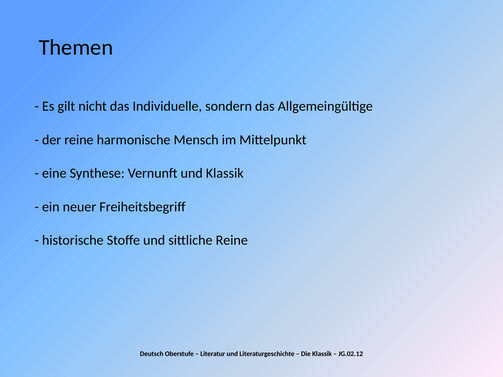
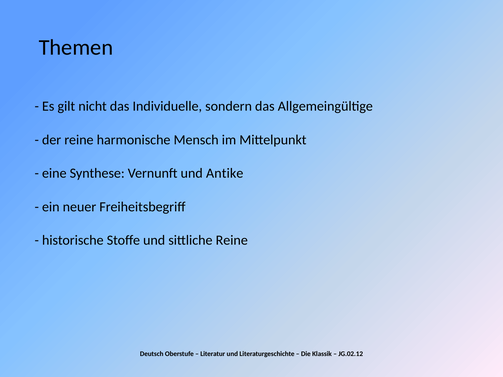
und Klassik: Klassik -> Antike (225, 173)
